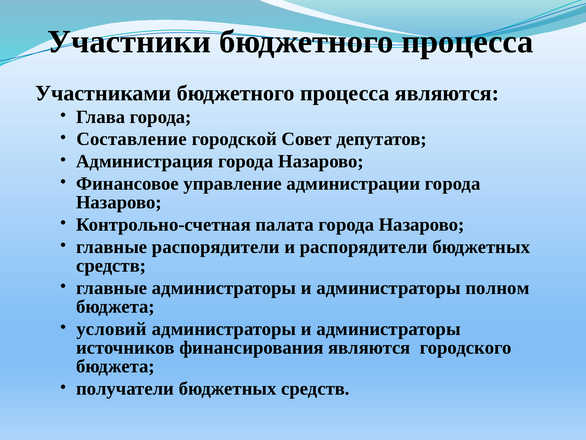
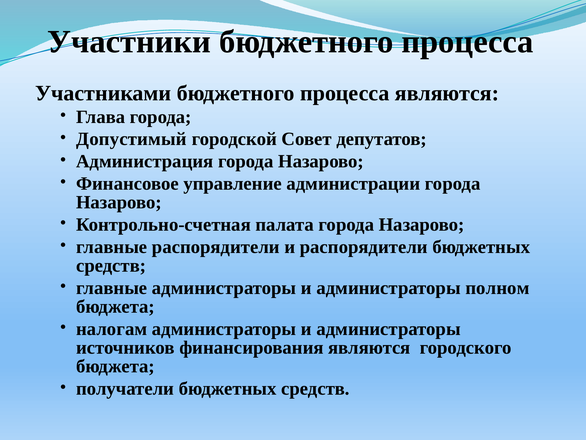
Составление: Составление -> Допустимый (132, 139)
условий: условий -> налогам (112, 329)
